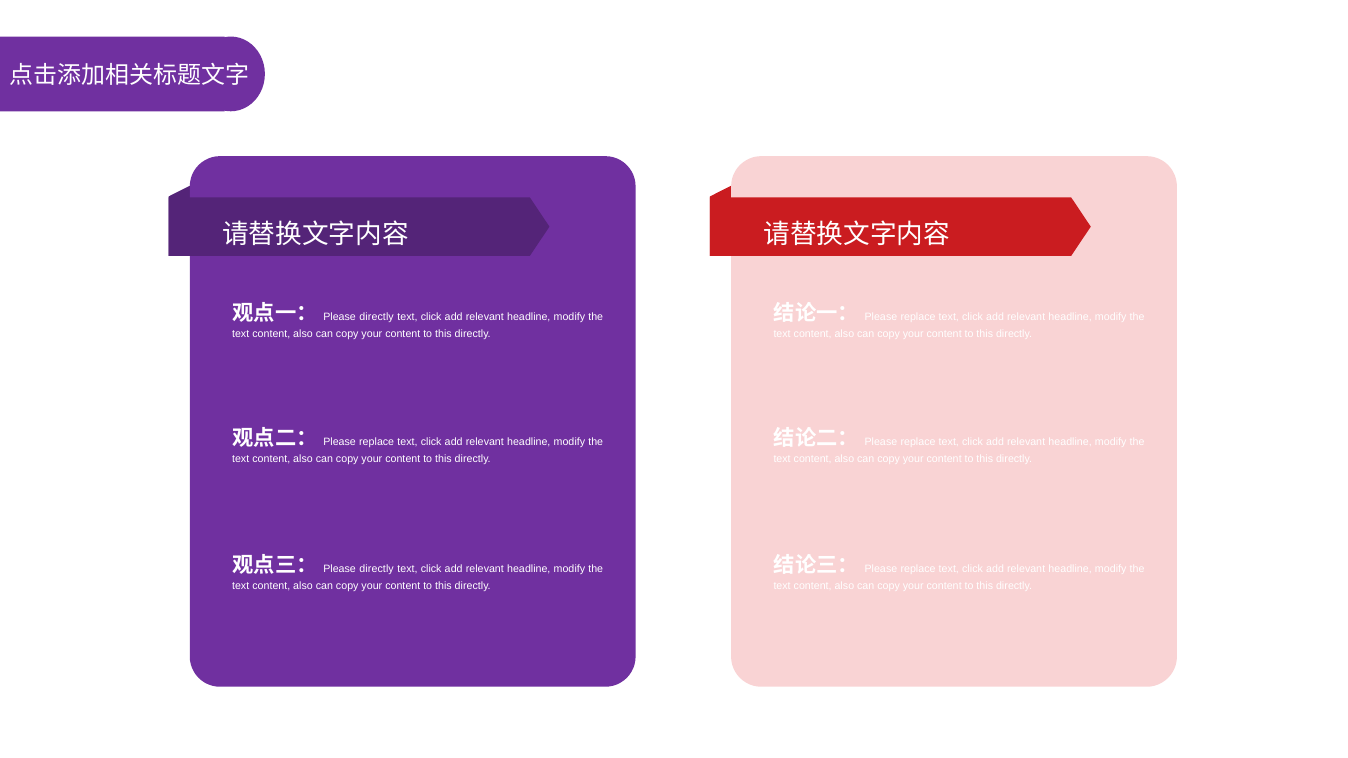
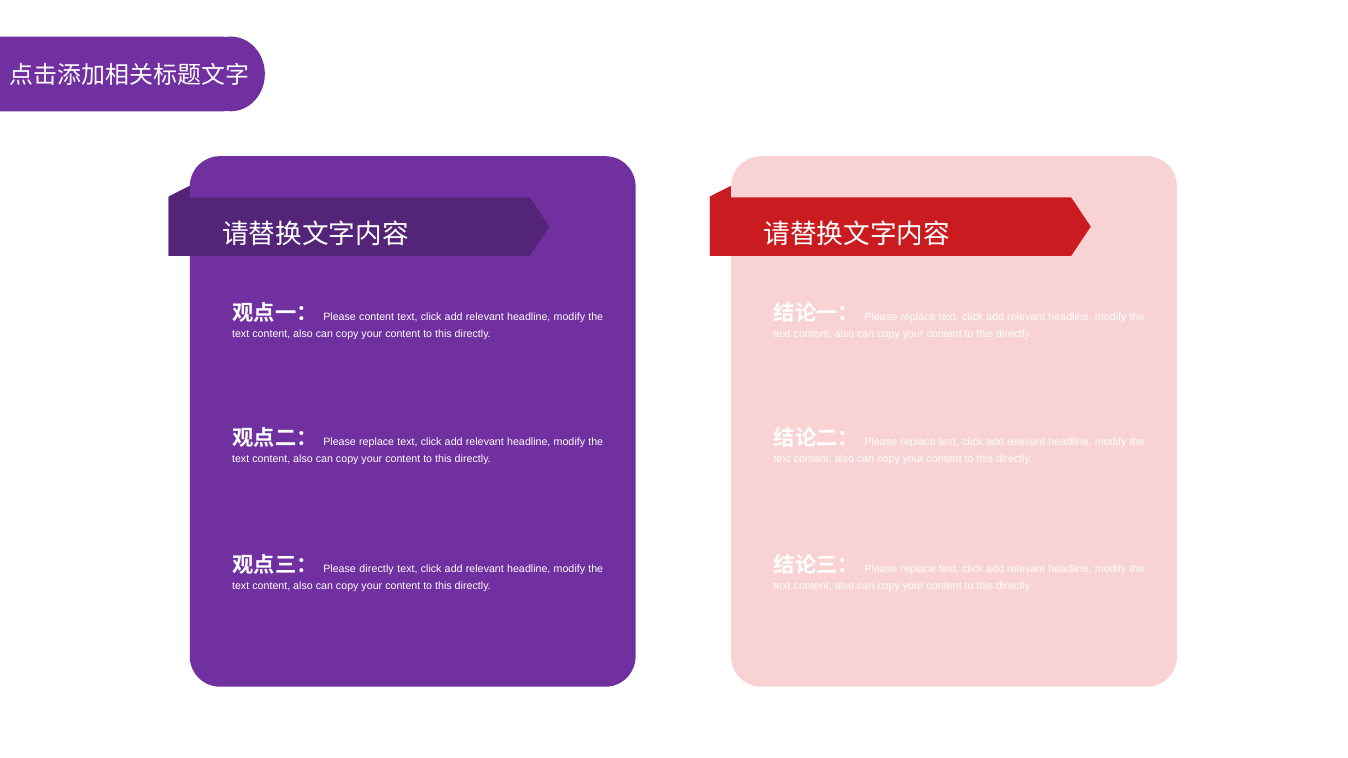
directly: directly -> content (377, 317)
